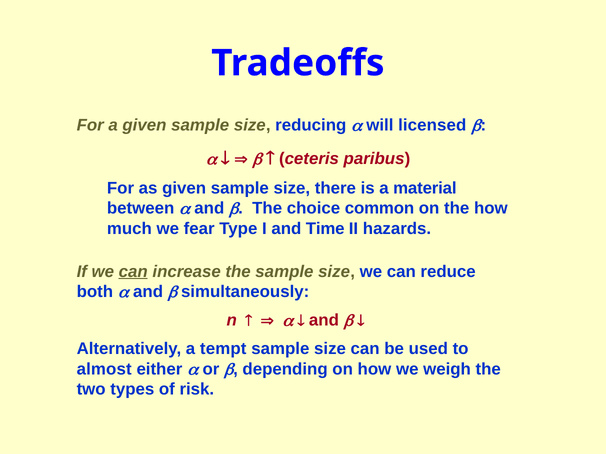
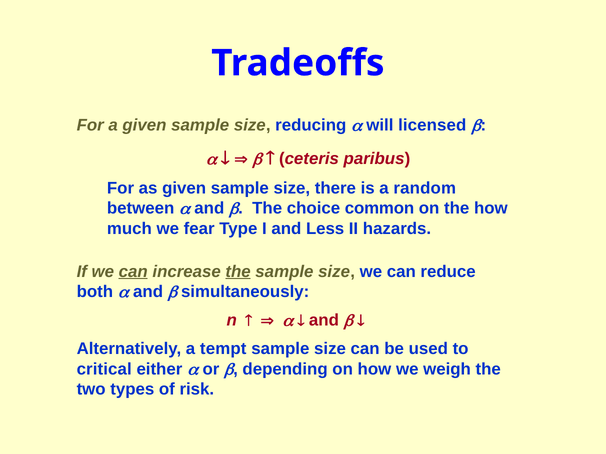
material: material -> random (425, 188)
Time: Time -> Less (325, 229)
the underline: none -> present (238, 272)
almost: almost -> critical (104, 369)
